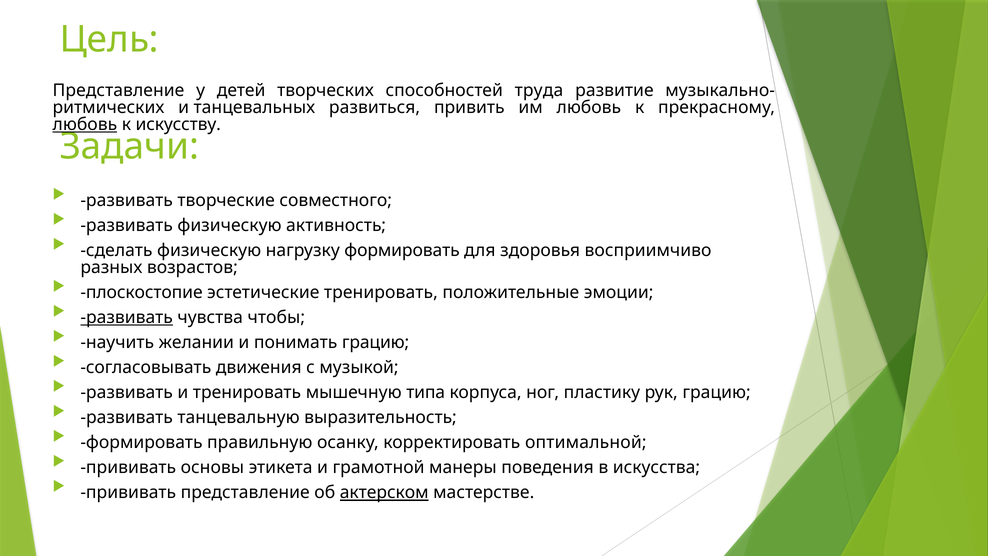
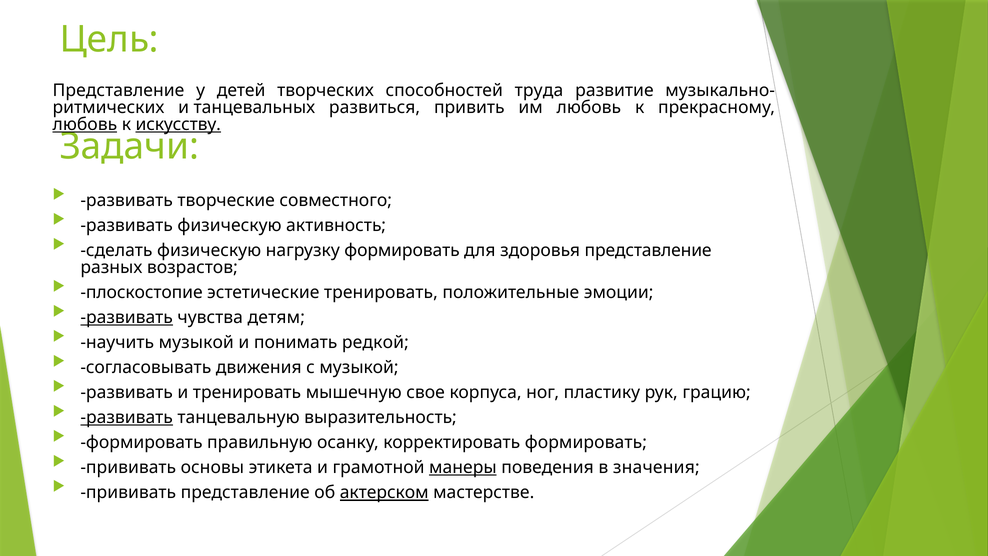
искусству underline: none -> present (178, 124)
здоровья восприимчиво: восприимчиво -> представление (648, 250)
чтобы: чтобы -> детям (276, 317)
научить желании: желании -> музыкой (196, 342)
понимать грацию: грацию -> редкой (375, 342)
типа: типа -> свое (426, 392)
развивать underline: none -> present (127, 417)
корректировать оптимальной: оптимальной -> формировать (586, 442)
манеры underline: none -> present (463, 467)
искусства: искусства -> значения (656, 467)
